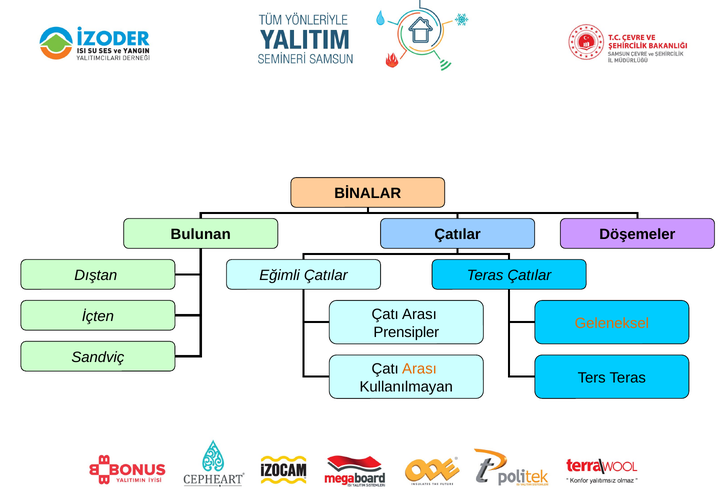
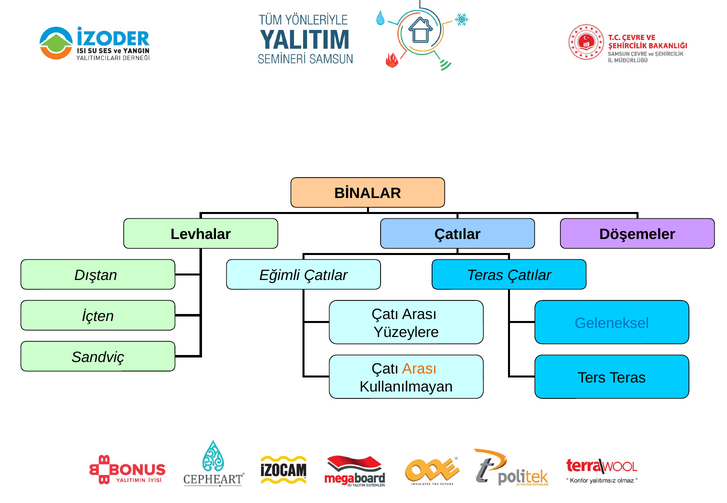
Bulunan: Bulunan -> Levhalar (201, 235)
Geleneksel colour: orange -> blue (612, 323)
Prensipler: Prensipler -> Yüzeylere (406, 332)
